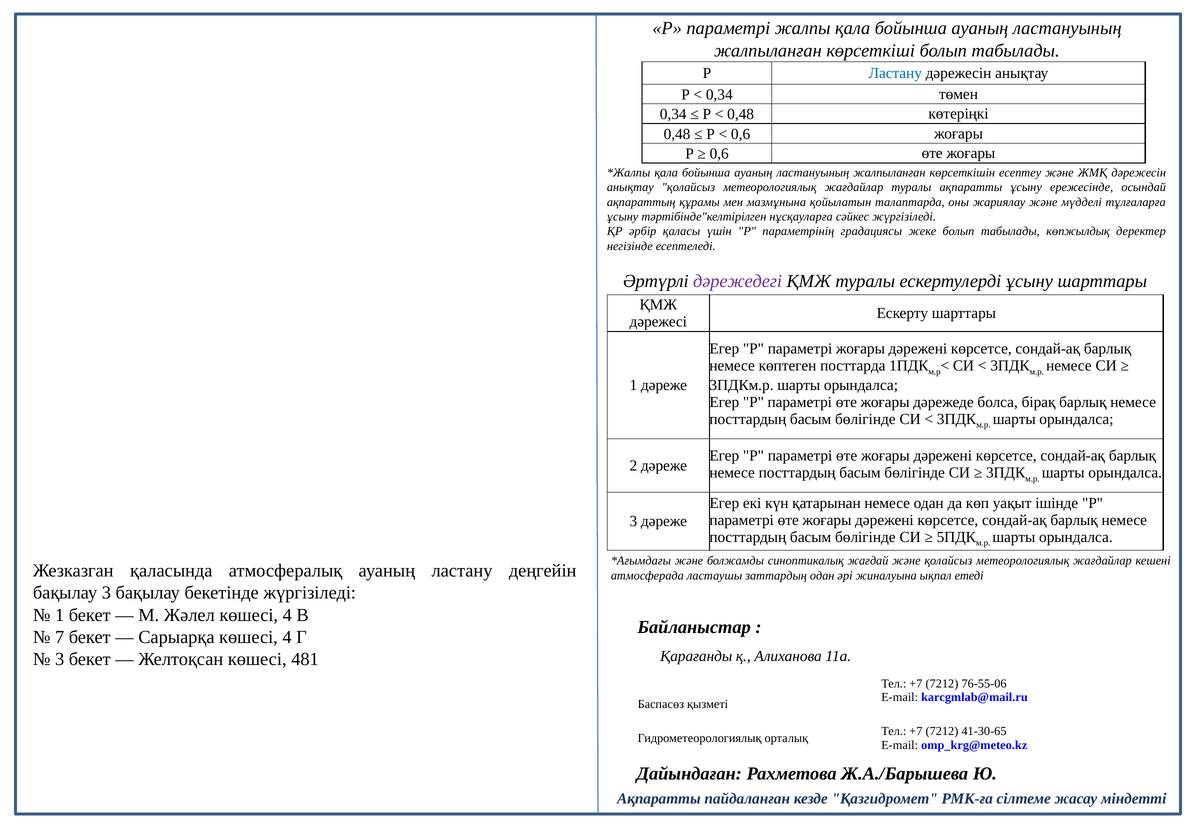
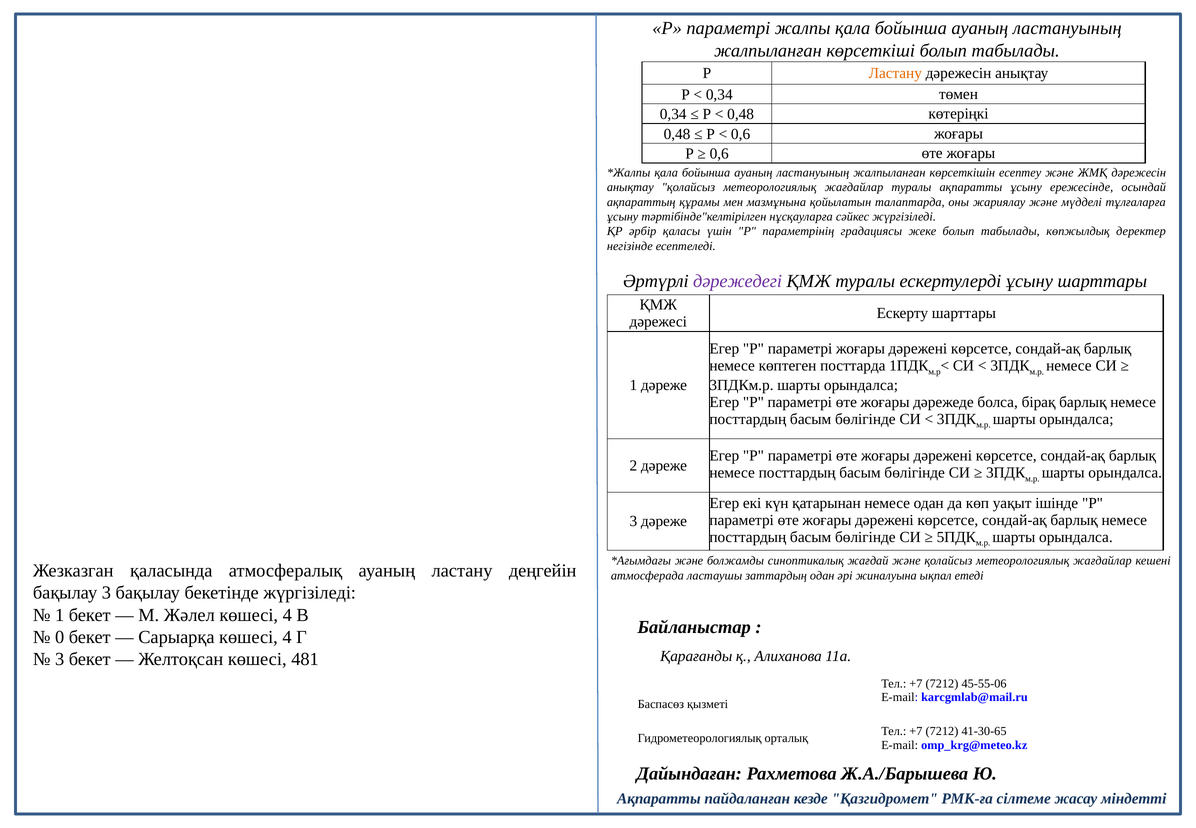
Ластану colour: blue -> orange (895, 73)
7: 7 -> 0 (60, 637)
76-55-06: 76-55-06 -> 45-55-06 (984, 684)
